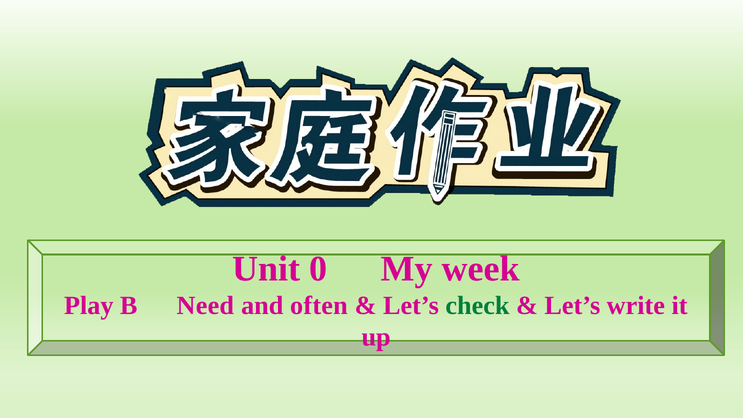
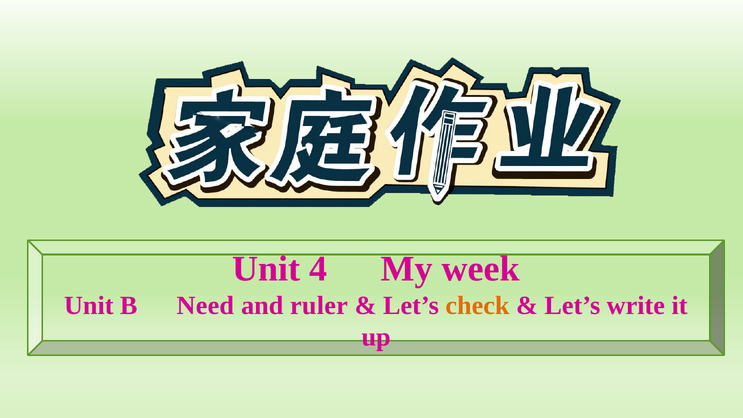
0: 0 -> 4 (318, 269)
Play: Play -> Unit (89, 305)
often: often -> ruler (319, 305)
check colour: green -> orange (477, 305)
